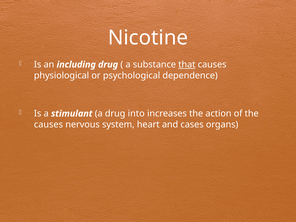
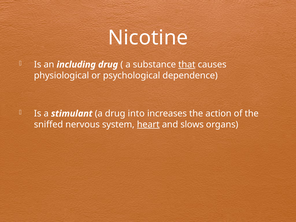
causes: causes -> sniffed (48, 124)
heart underline: none -> present (148, 124)
cases: cases -> slows (192, 124)
